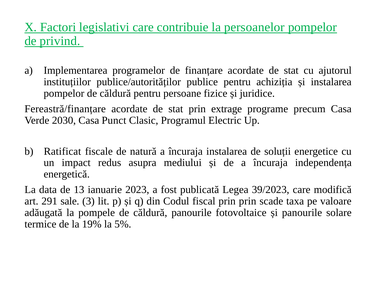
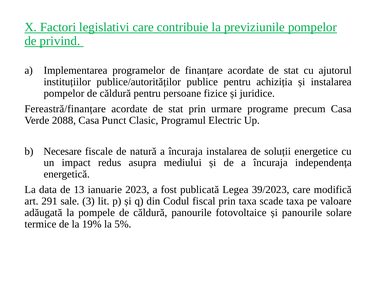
persoanelor: persoanelor -> previziunile (254, 27)
extrage: extrage -> urmare (226, 109)
2030: 2030 -> 2088 (64, 120)
Ratificat: Ratificat -> Necesare (63, 151)
prin prin: prin -> taxa (248, 201)
